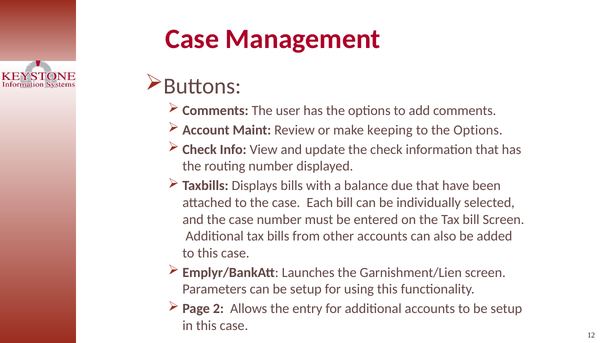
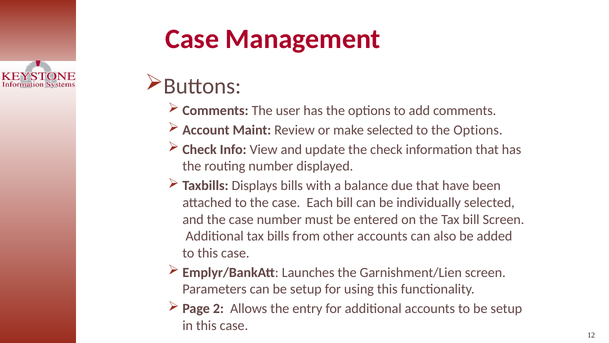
make keeping: keeping -> selected (390, 130)
